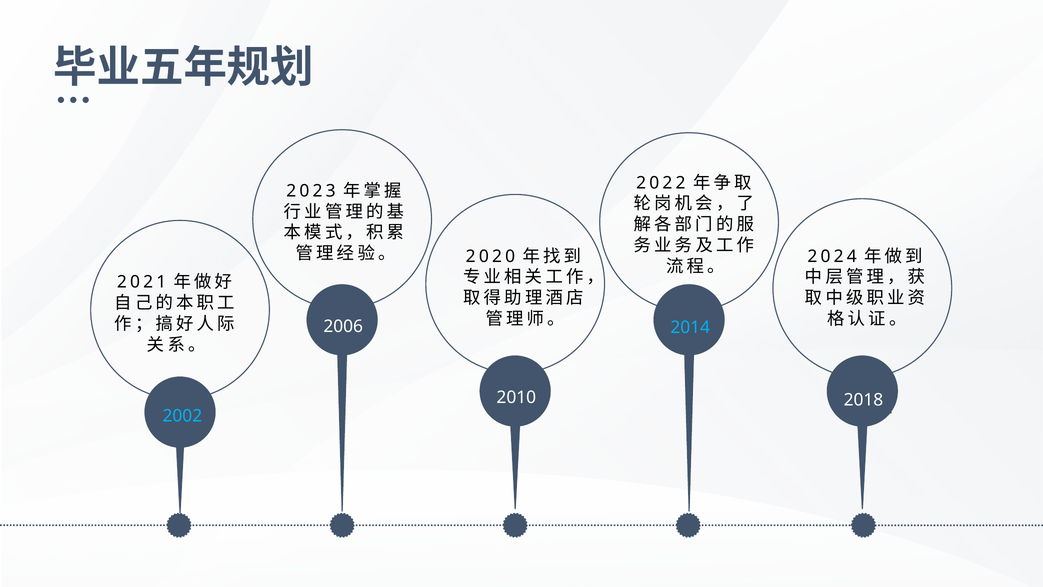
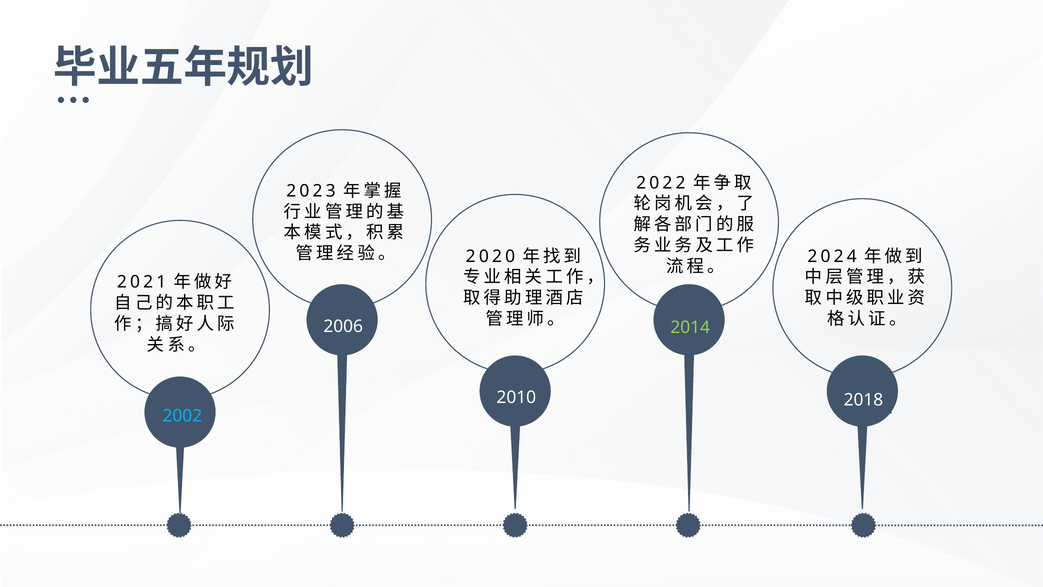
2014 colour: light blue -> light green (690, 327)
